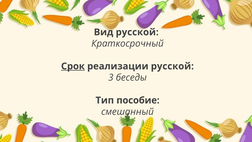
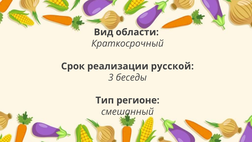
Вид русской: русской -> области (137, 32)
Срок underline: present -> none (73, 66)
пособие: пособие -> регионе (138, 100)
